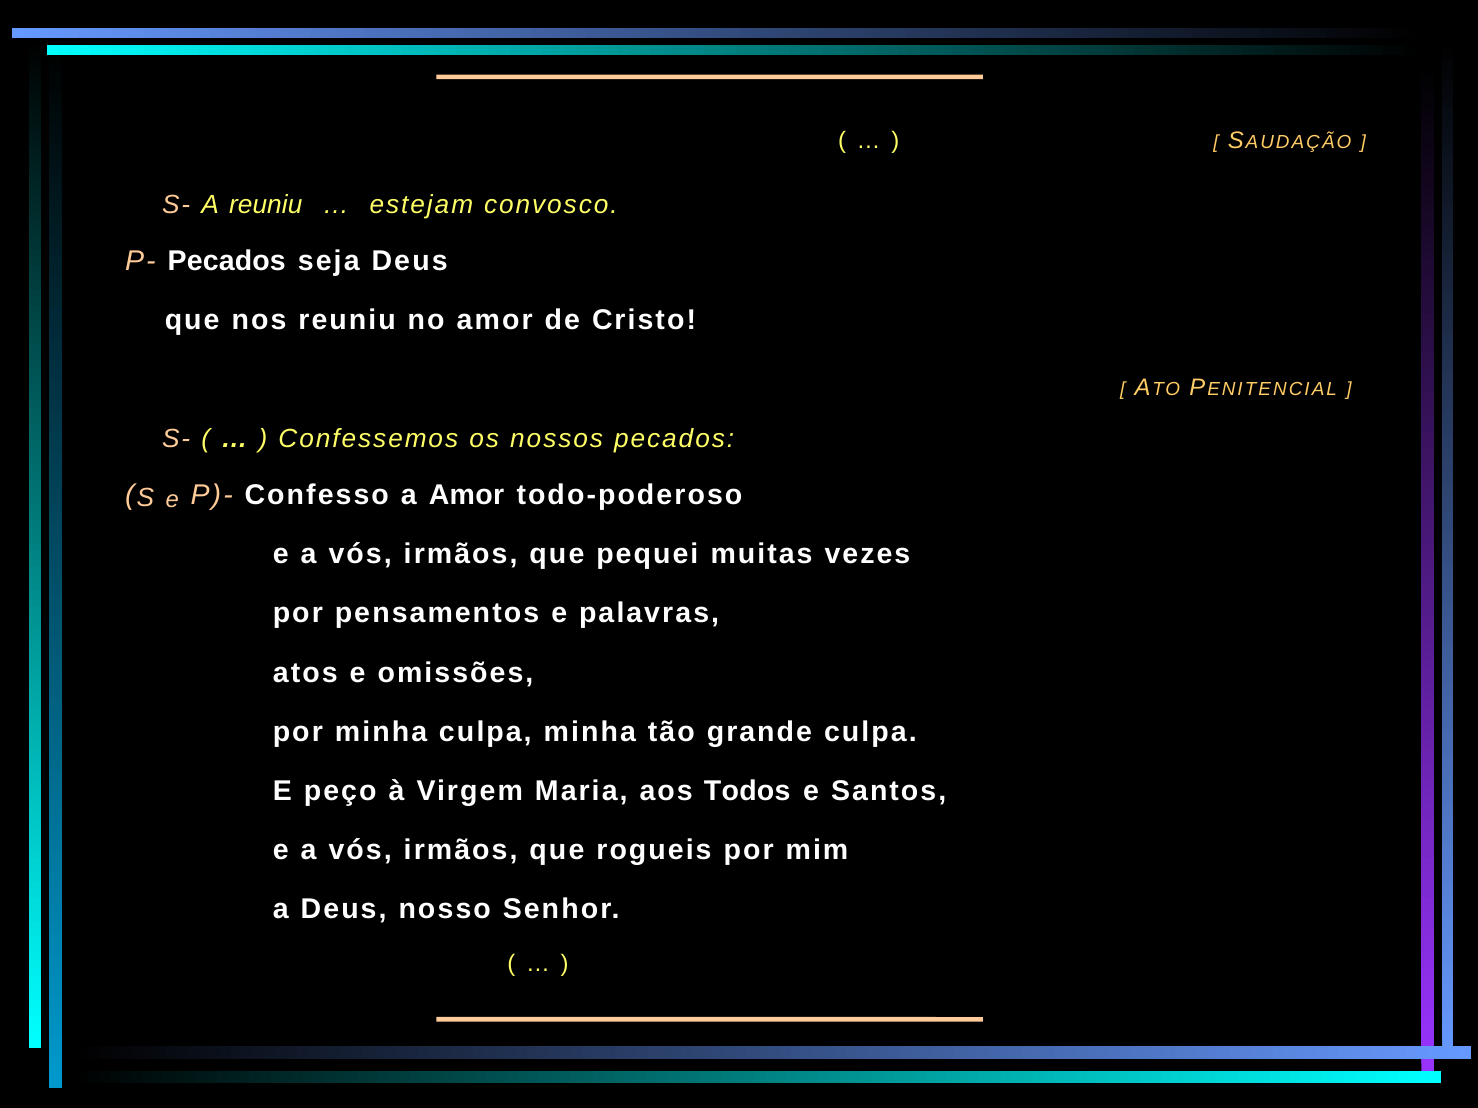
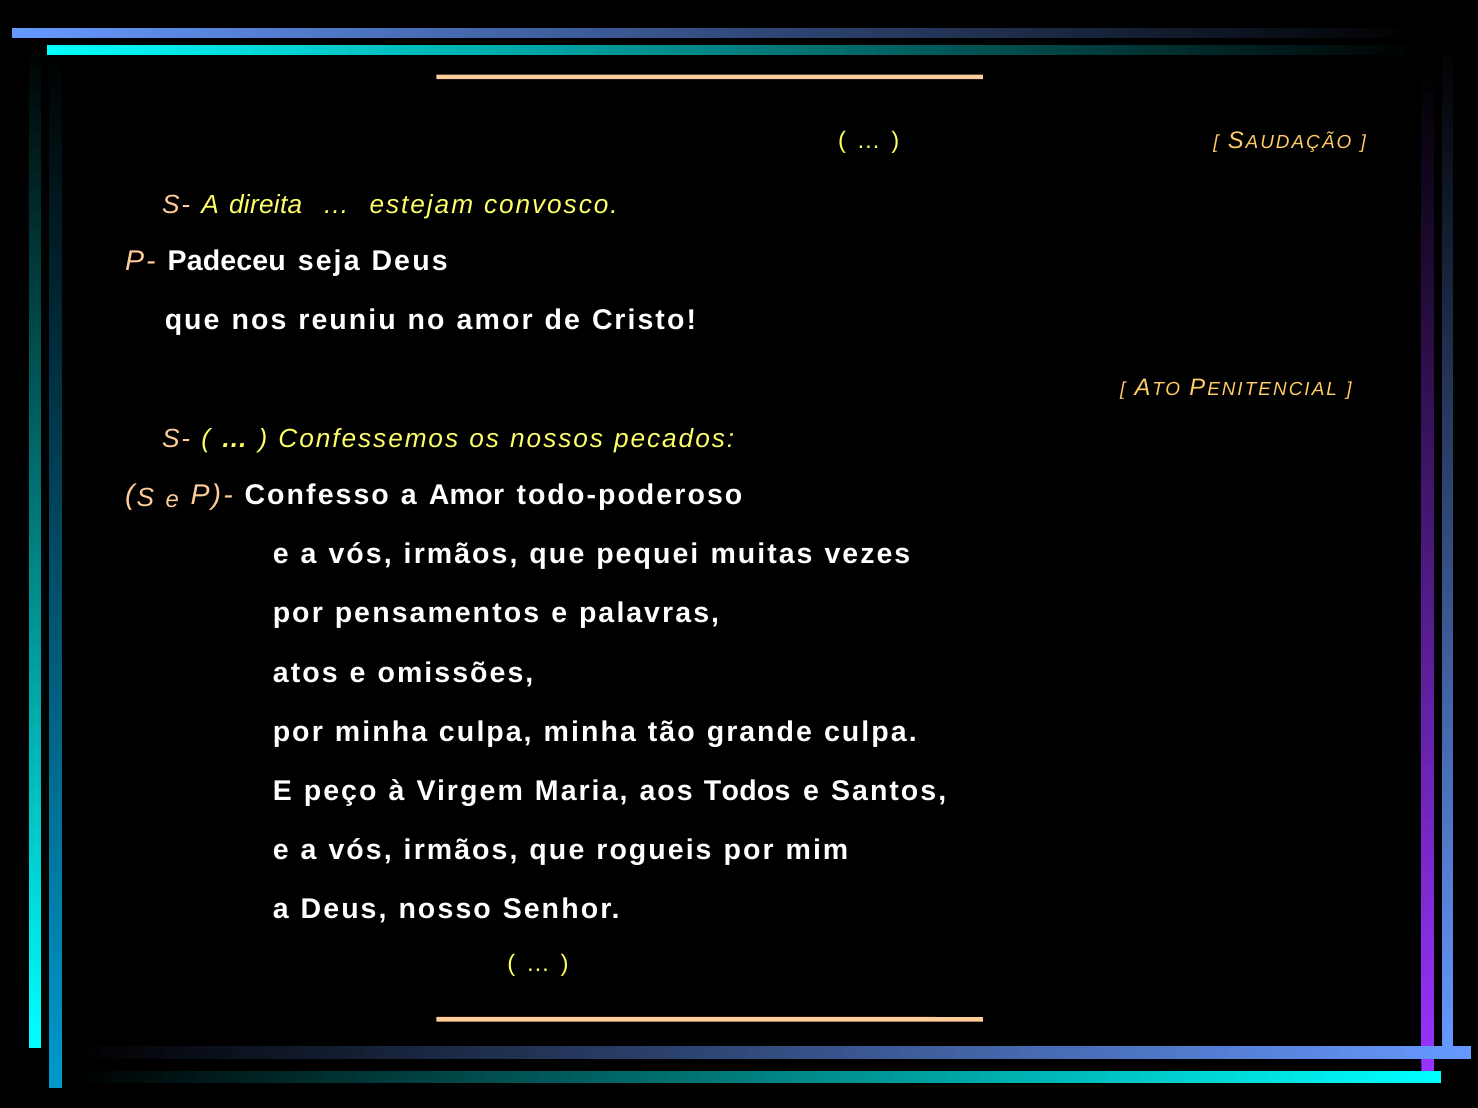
A reuniu: reuniu -> direita (266, 205)
P- Pecados: Pecados -> Padeceu (227, 262)
